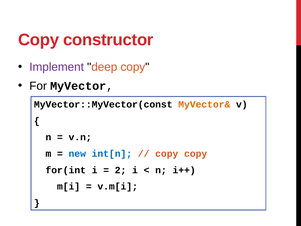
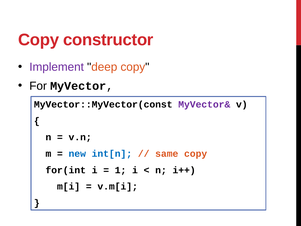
MyVector& colour: orange -> purple (204, 104)
copy: copy -> same (167, 154)
2: 2 -> 1 (121, 170)
